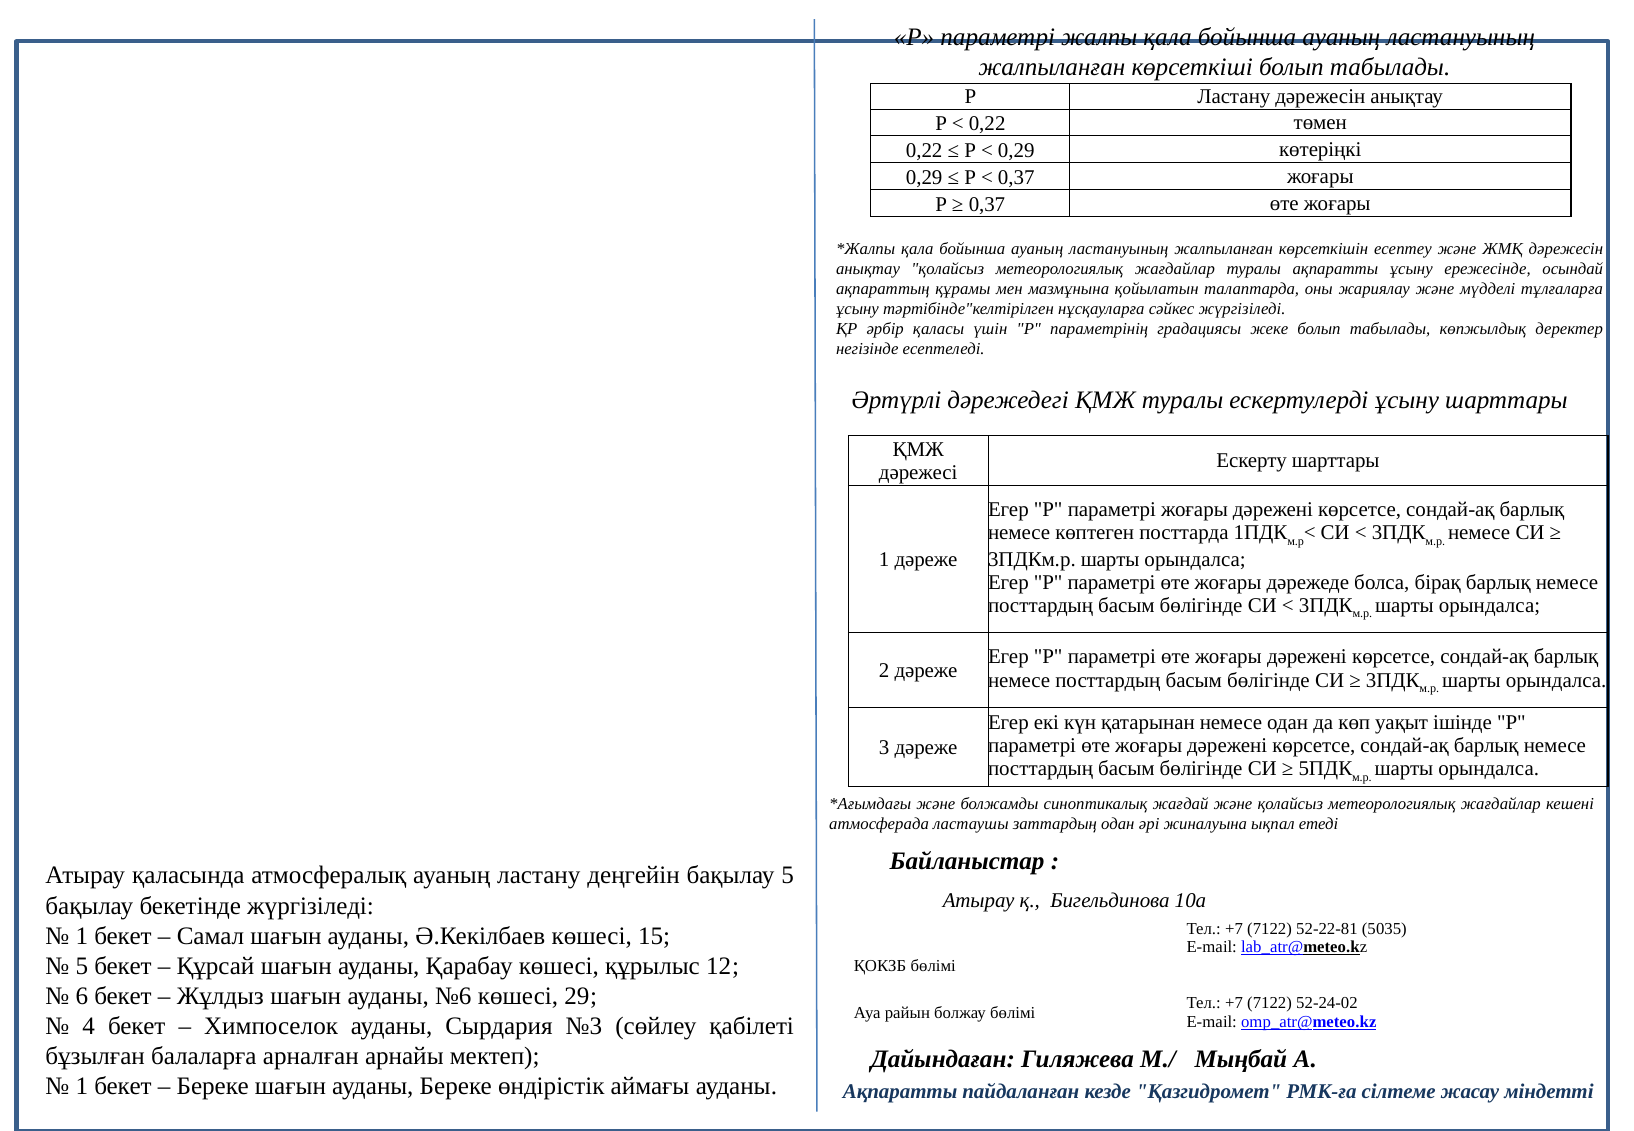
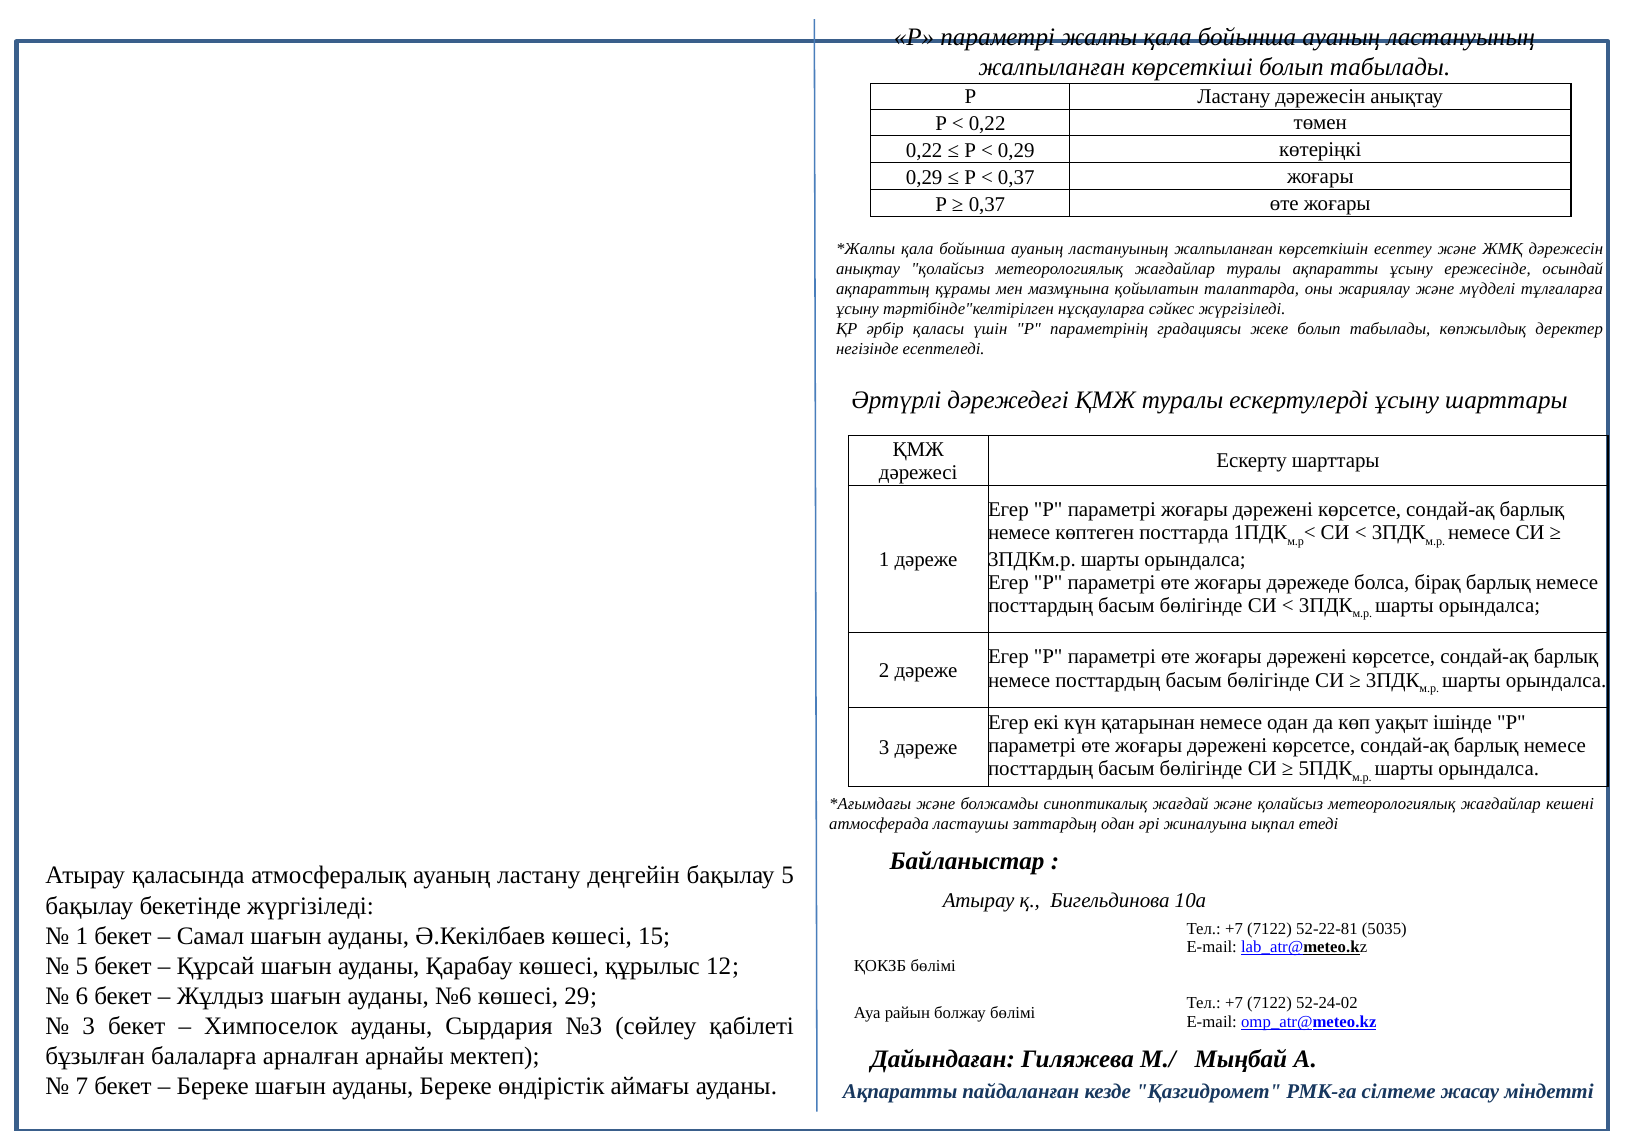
4: 4 -> 3 (89, 1027)
1: 1 -> 7 (82, 1087)
